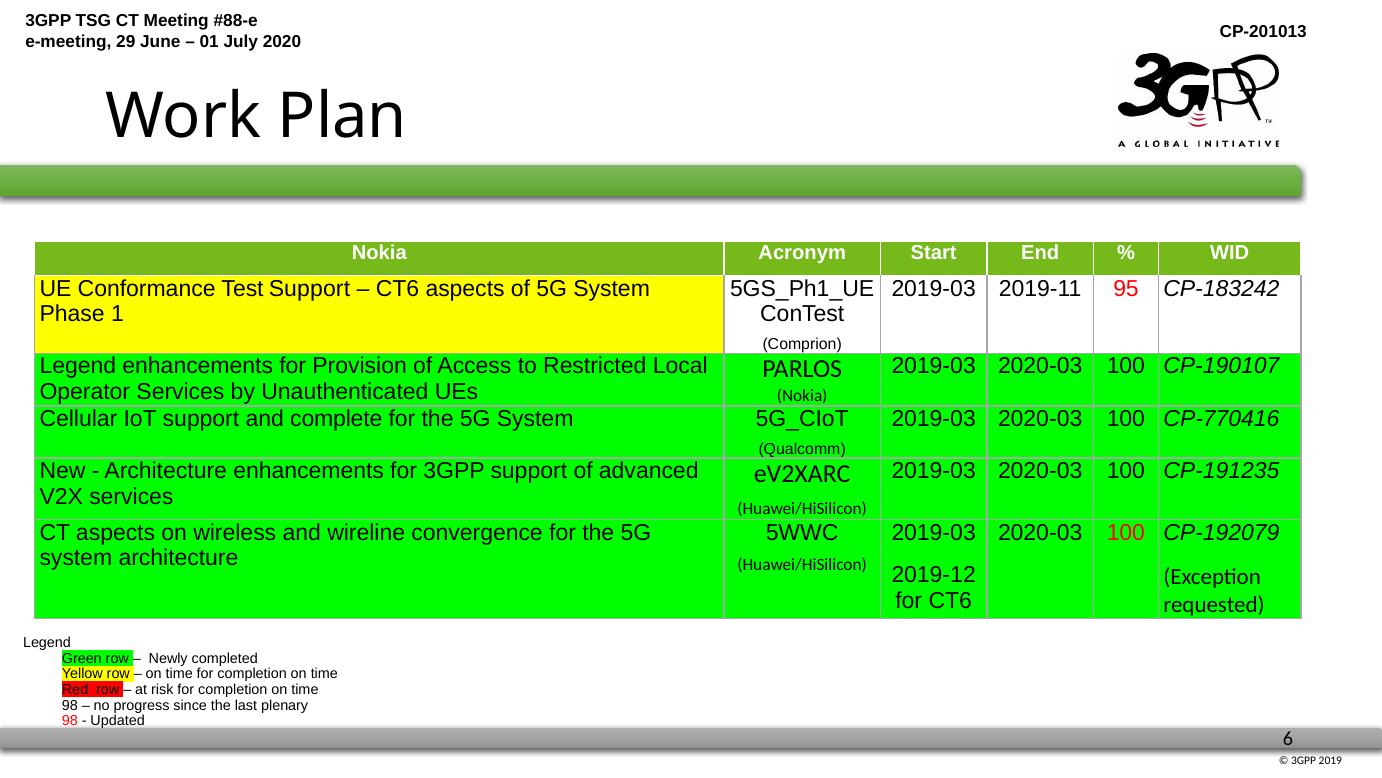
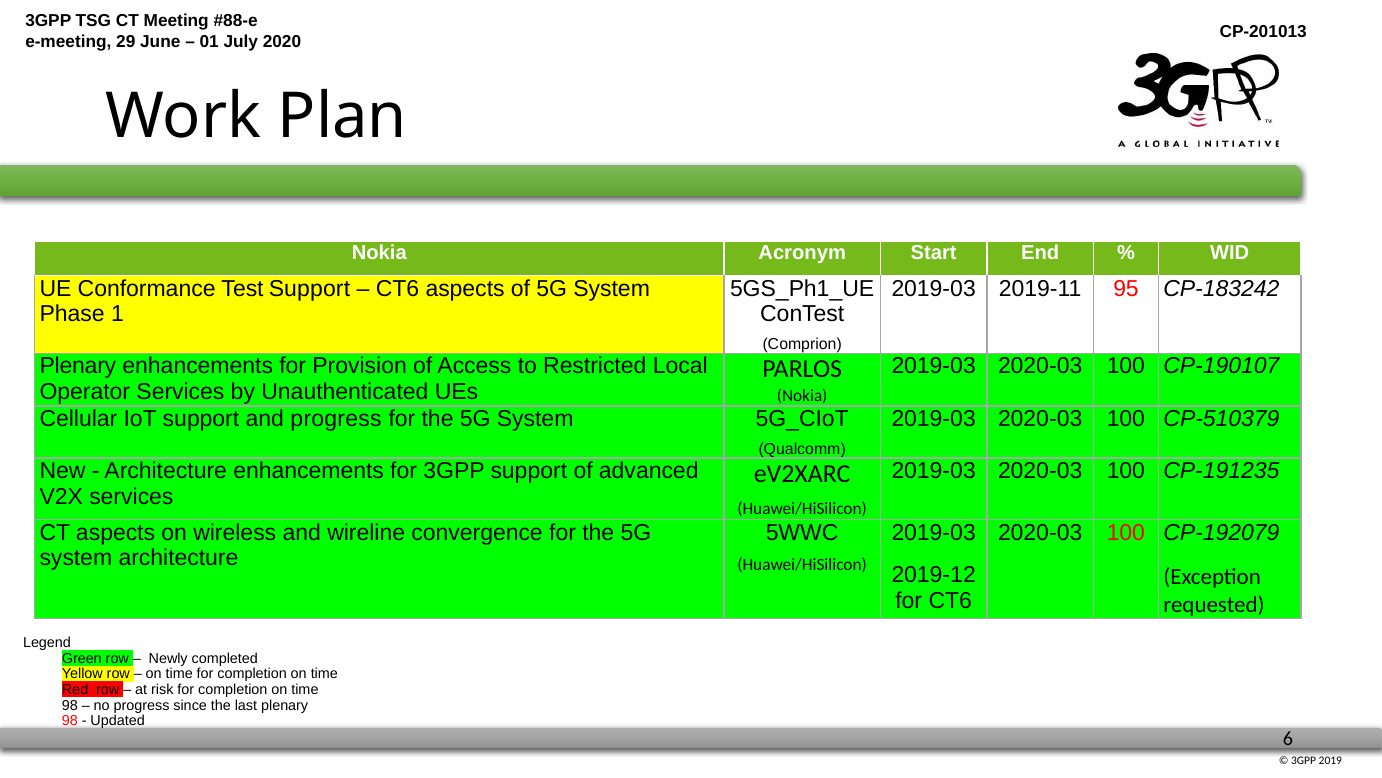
Legend: Legend -> Plenary (78, 366)
and complete: complete -> progress (336, 419)
CP-770416: CP-770416 -> CP-510379 (1221, 419)
